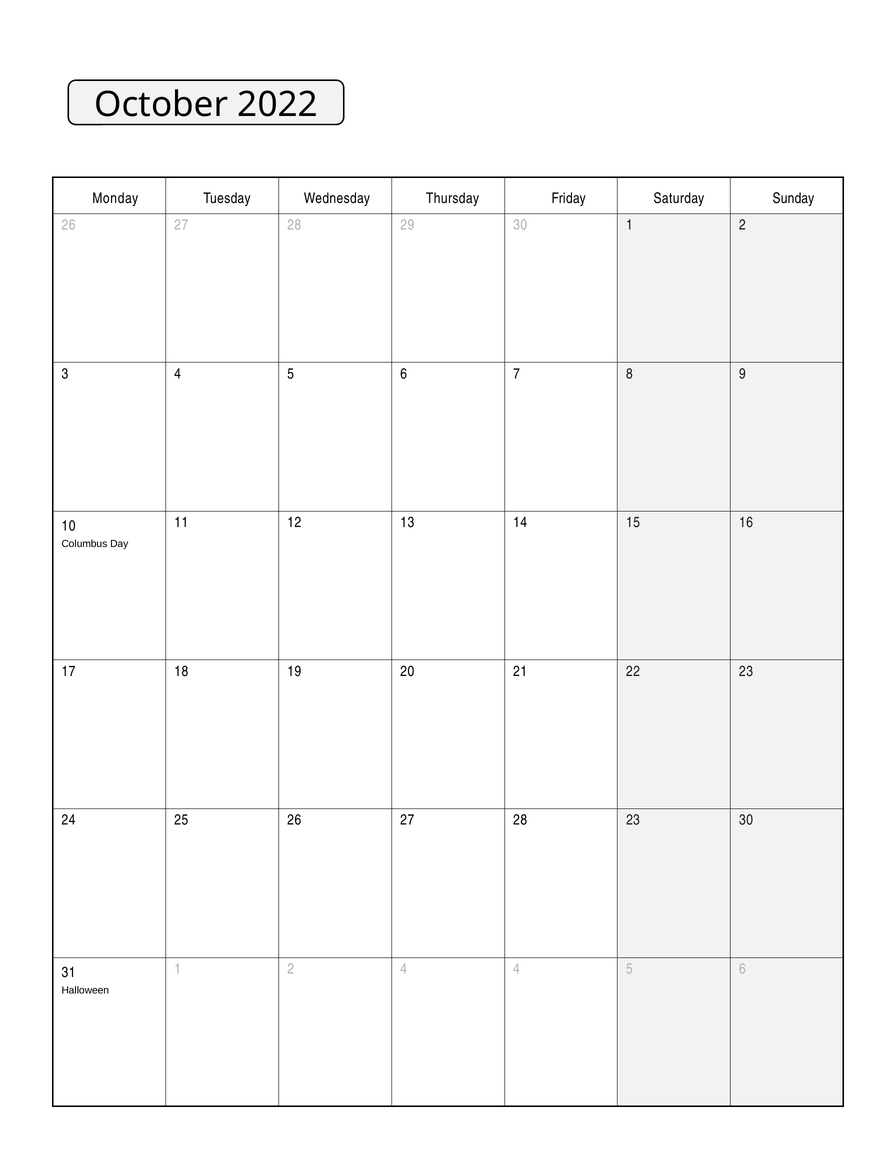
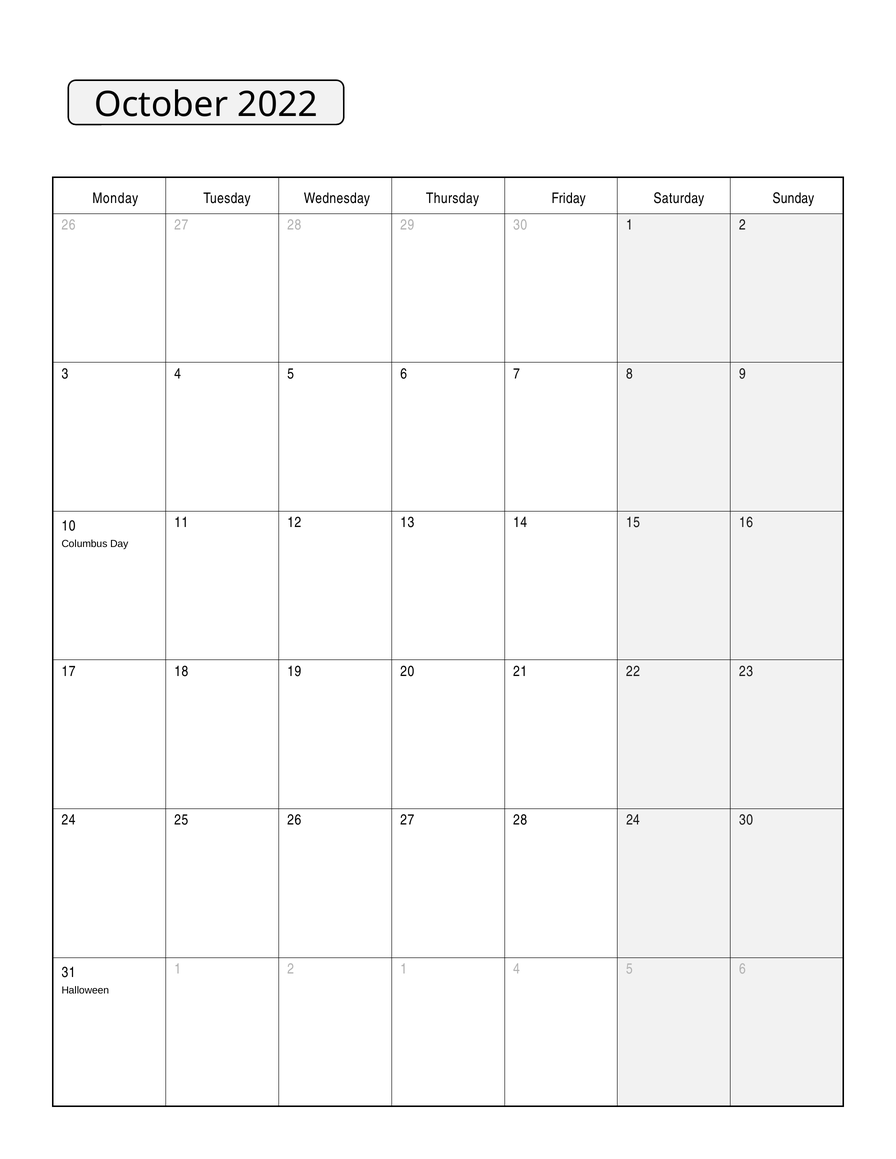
28 23: 23 -> 24 (633, 820)
2 4: 4 -> 1 (404, 969)
